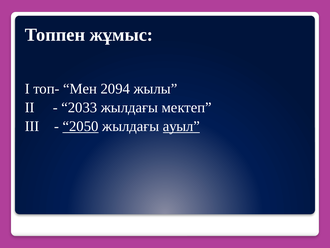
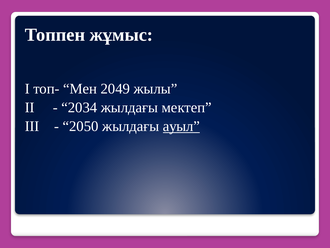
2094: 2094 -> 2049 (115, 89)
2033: 2033 -> 2034 (79, 107)
2050 underline: present -> none (81, 126)
